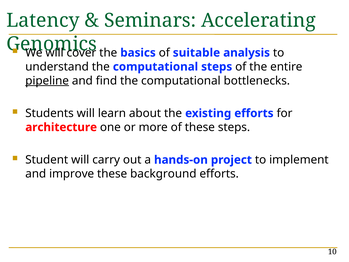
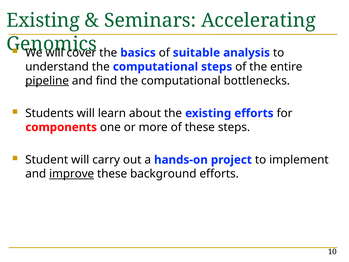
Latency: Latency -> Existing (43, 21)
architecture: architecture -> components (61, 127)
improve underline: none -> present (72, 174)
